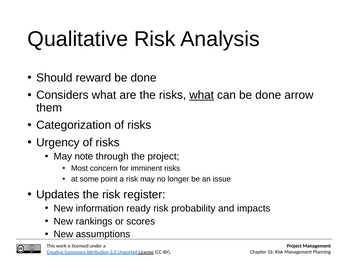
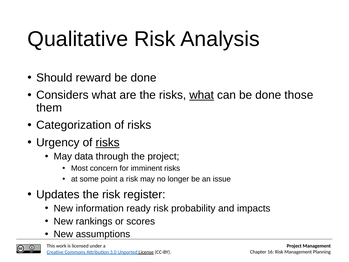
arrow: arrow -> those (299, 95)
risks underline: none -> present (108, 142)
note: note -> data (84, 156)
